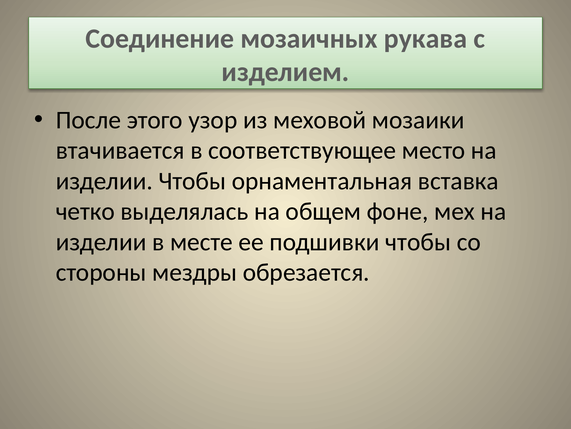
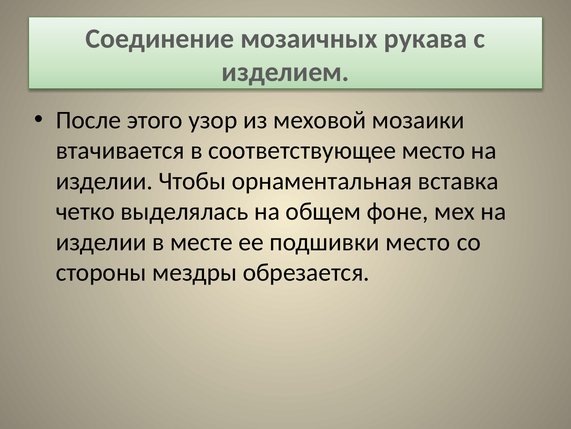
подшивки чтобы: чтобы -> место (418, 242)
